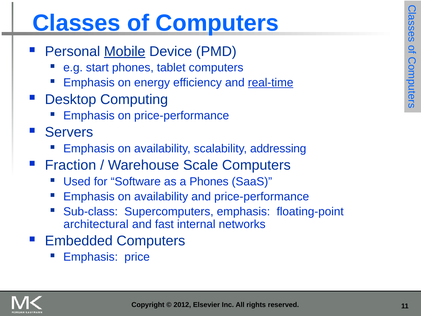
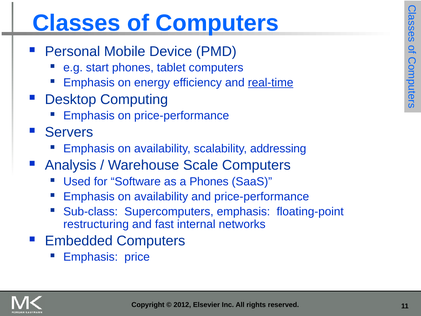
Mobile underline: present -> none (125, 51)
Fraction: Fraction -> Analysis (71, 165)
architectural: architectural -> restructuring (96, 224)
